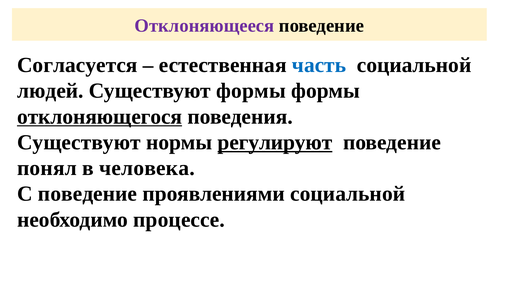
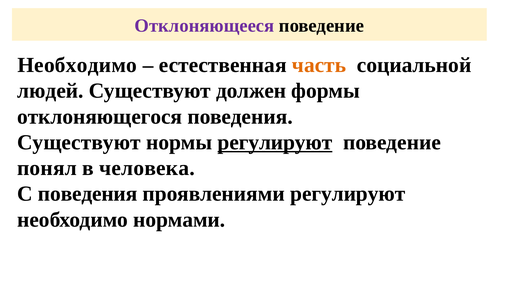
Согласуется: Согласуется -> Необходимо (77, 65)
часть colour: blue -> orange (319, 65)
Существуют формы: формы -> должен (251, 91)
отклоняющегося underline: present -> none (100, 116)
С поведение: поведение -> поведения (88, 194)
проявлениями социальной: социальной -> регулируют (348, 194)
процессе: процессе -> нормами (179, 219)
